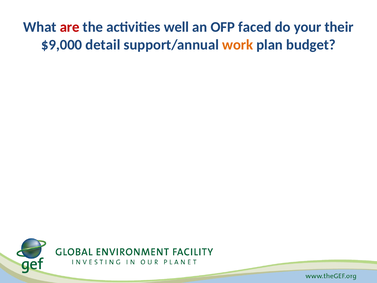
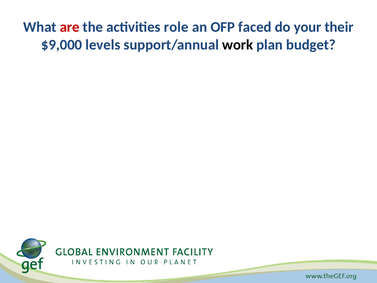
well: well -> role (176, 27)
detail: detail -> levels (103, 45)
work colour: orange -> black (238, 45)
